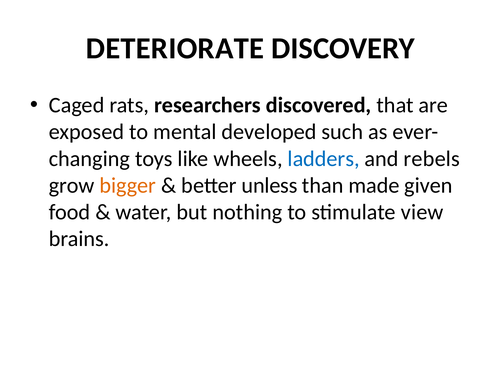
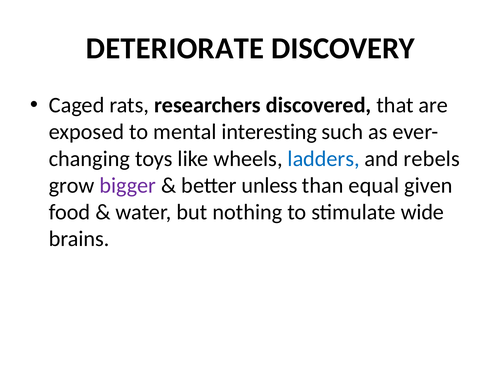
developed: developed -> interesting (269, 132)
bigger colour: orange -> purple (128, 185)
made: made -> equal (374, 185)
view: view -> wide (422, 212)
